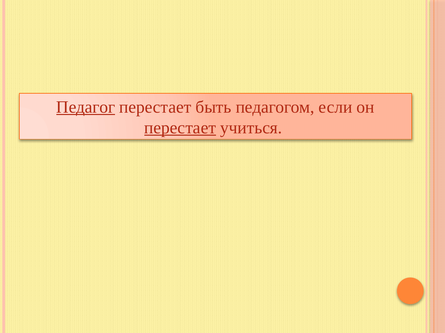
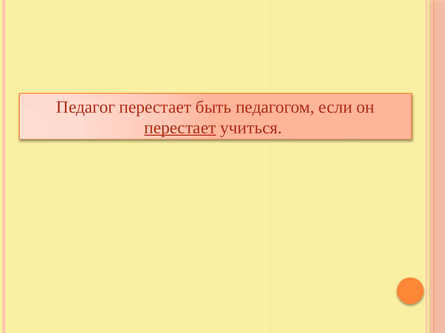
Педагог underline: present -> none (86, 107)
